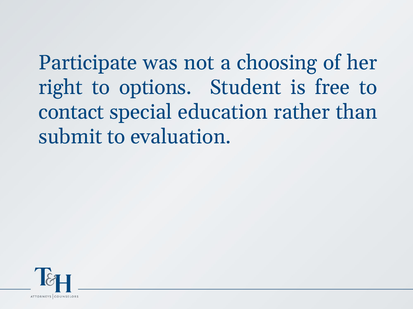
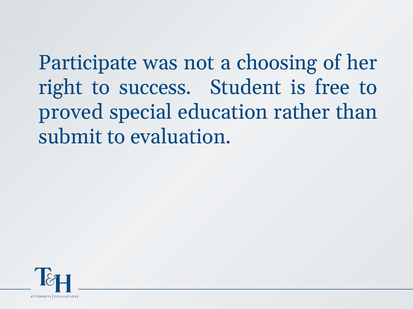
options: options -> success (155, 87)
contact: contact -> proved (71, 112)
